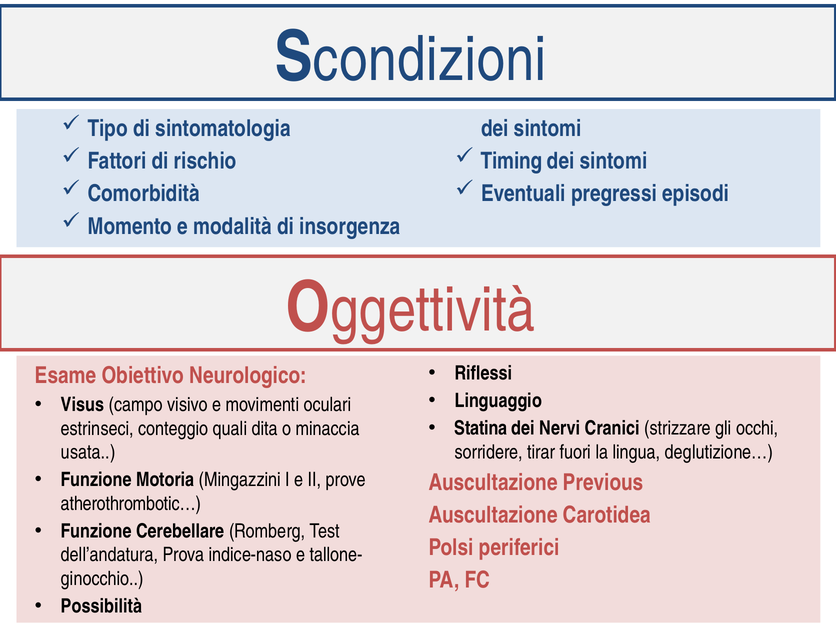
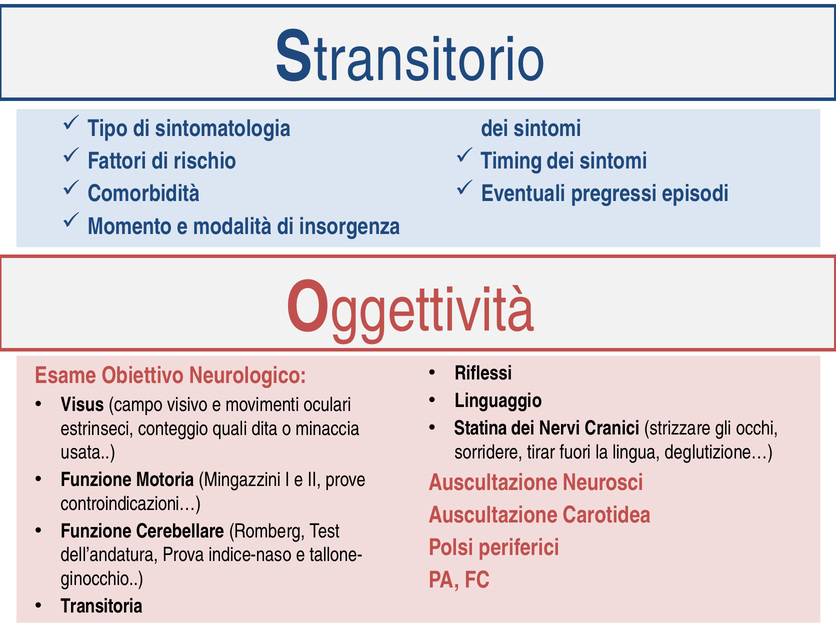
condizioni: condizioni -> transitorio (429, 60)
Previous: Previous -> Neurosci (603, 483)
atherothrombotic…: atherothrombotic… -> controindicazioni… (131, 504)
Possibilità: Possibilità -> Transitoria (102, 606)
